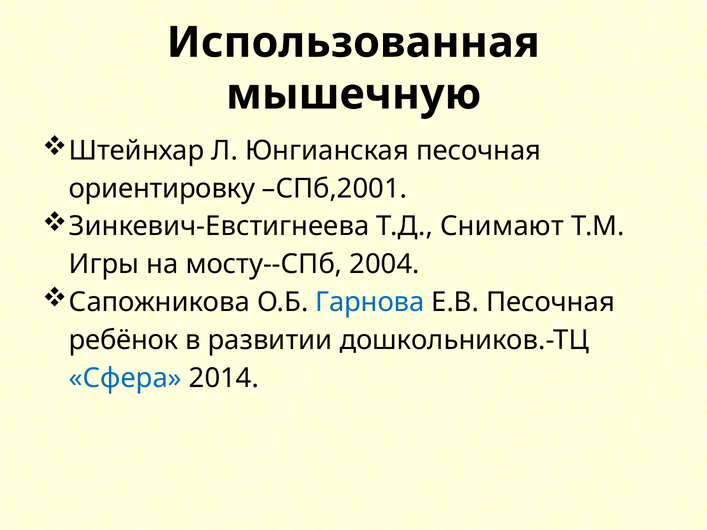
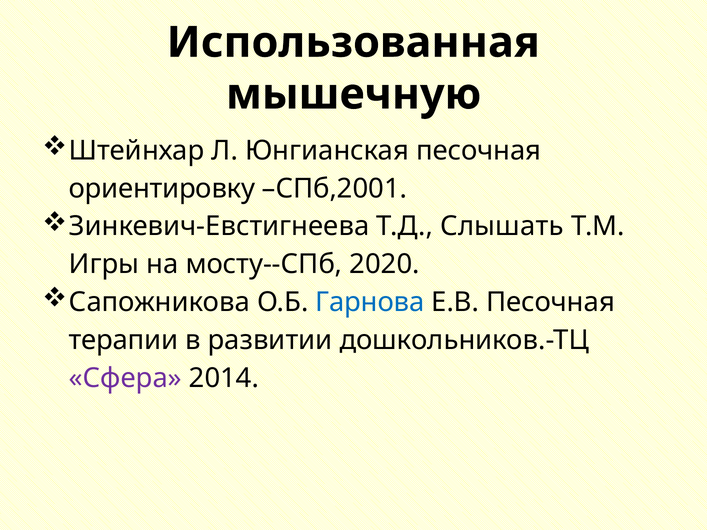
Снимают: Снимают -> Слышать (502, 226)
2004: 2004 -> 2020 (384, 264)
ребёнок: ребёнок -> терапии (124, 340)
Сфера colour: blue -> purple (125, 378)
